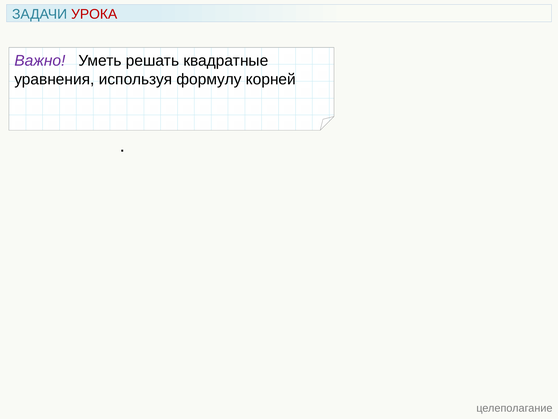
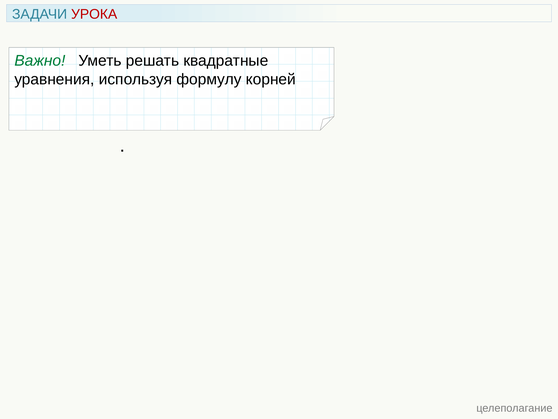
Важно colour: purple -> green (40, 61)
